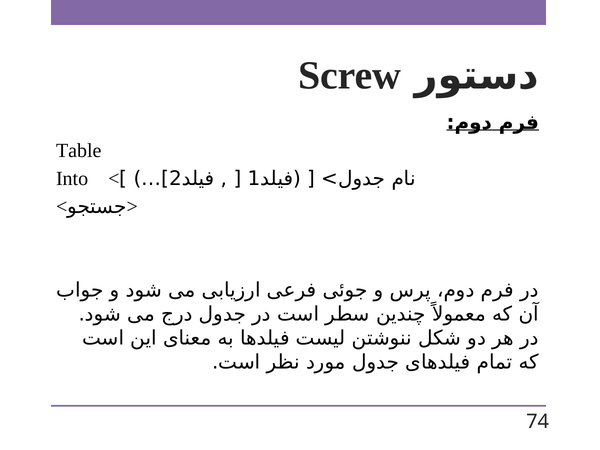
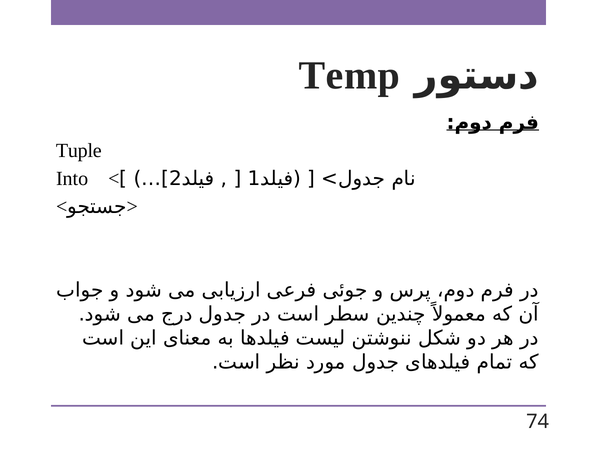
Screw: Screw -> Temp (349, 76)
Table: Table -> Tuple (79, 150)
